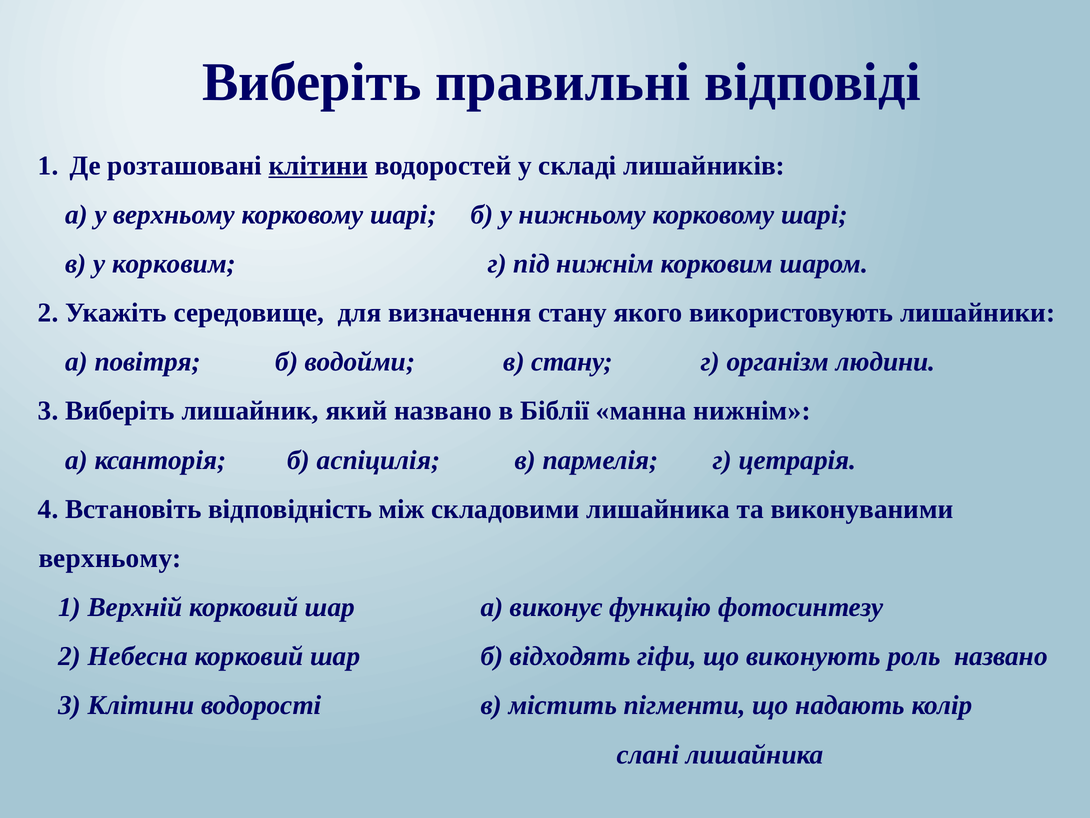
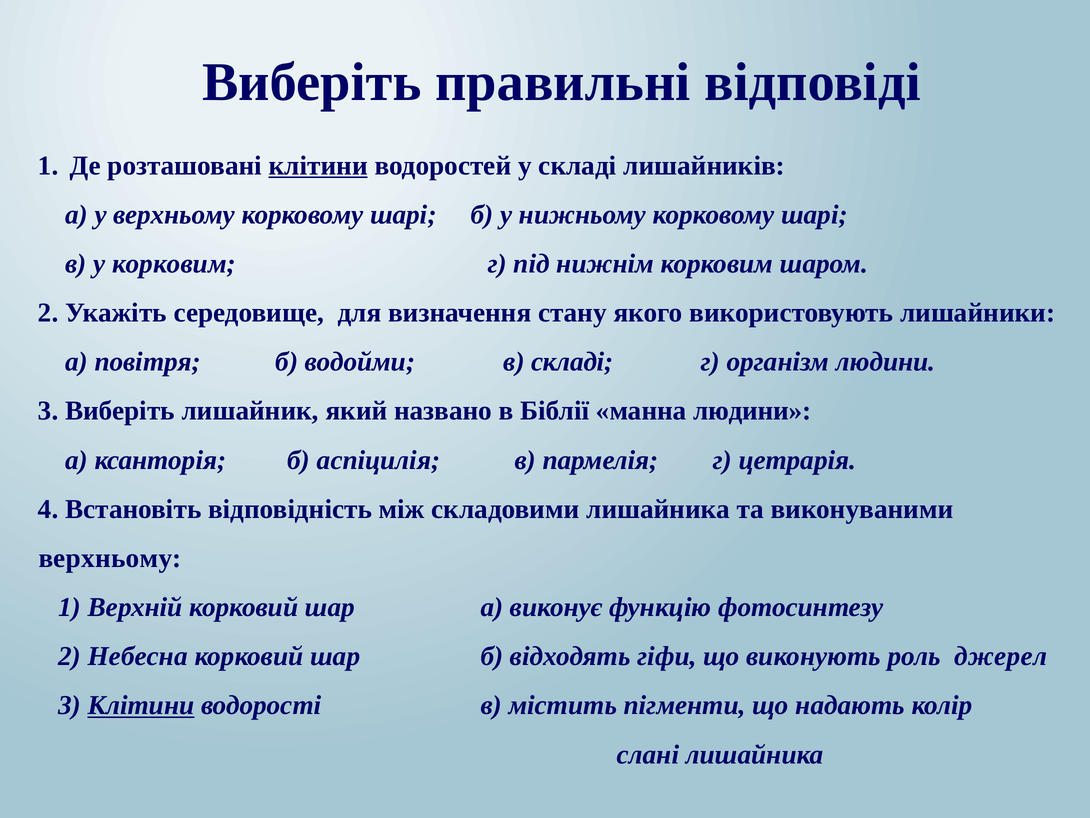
в стану: стану -> складі (572, 362)
манна нижнім: нижнім -> людини (752, 411)
роль названо: названо -> джерел (1001, 656)
Клітини underline: none -> present (141, 705)
